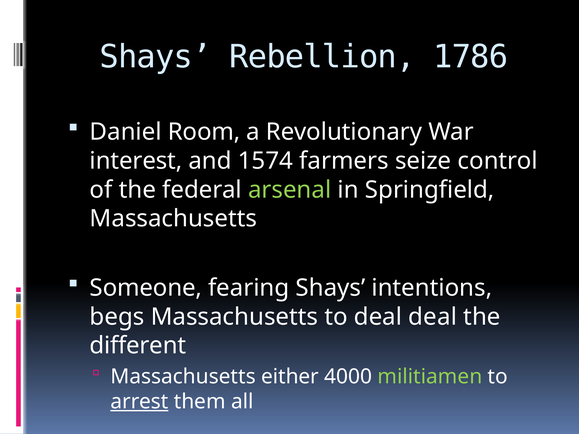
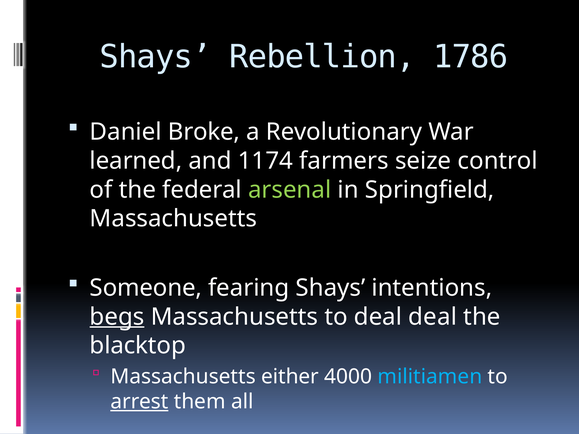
Room: Room -> Broke (204, 132)
interest: interest -> learned (136, 161)
1574: 1574 -> 1174 (265, 161)
begs underline: none -> present (117, 317)
different: different -> blacktop (138, 346)
militiamen colour: light green -> light blue (430, 377)
